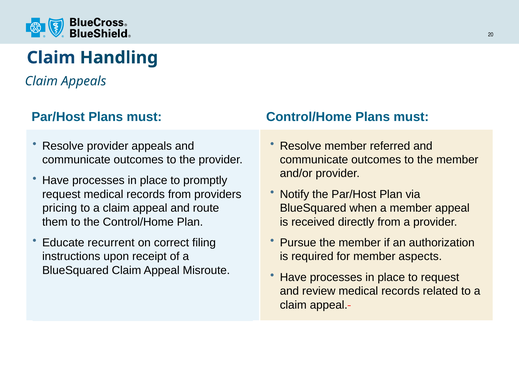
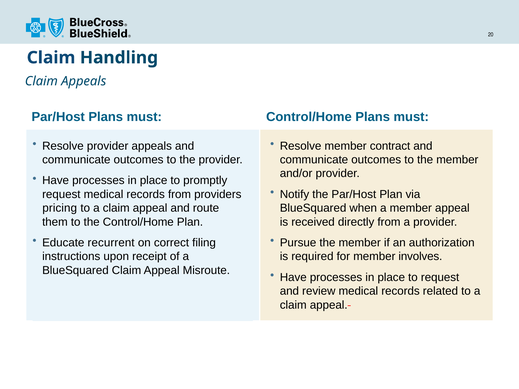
referred: referred -> contract (390, 146)
aspects: aspects -> involves (420, 257)
